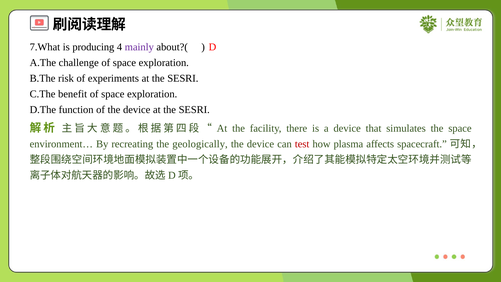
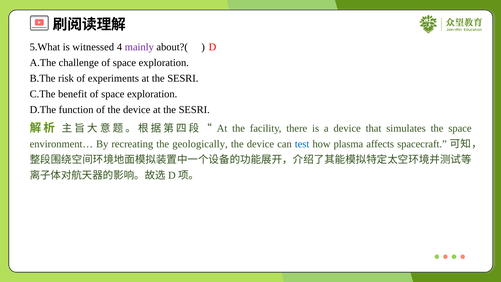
7.What: 7.What -> 5.What (45, 47)
producing: producing -> witnessed (93, 47)
test colour: red -> blue (302, 144)
